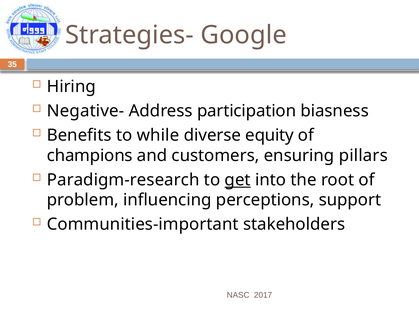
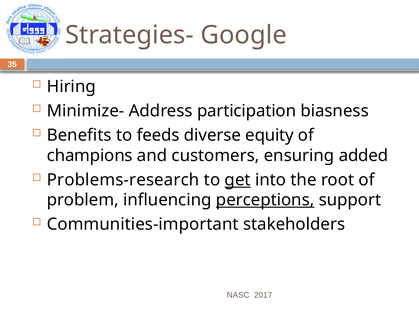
Negative-: Negative- -> Minimize- (86, 111)
while: while -> feeds (158, 135)
pillars: pillars -> added (364, 156)
Paradigm-research: Paradigm-research -> Problems-research (123, 180)
perceptions underline: none -> present (265, 200)
